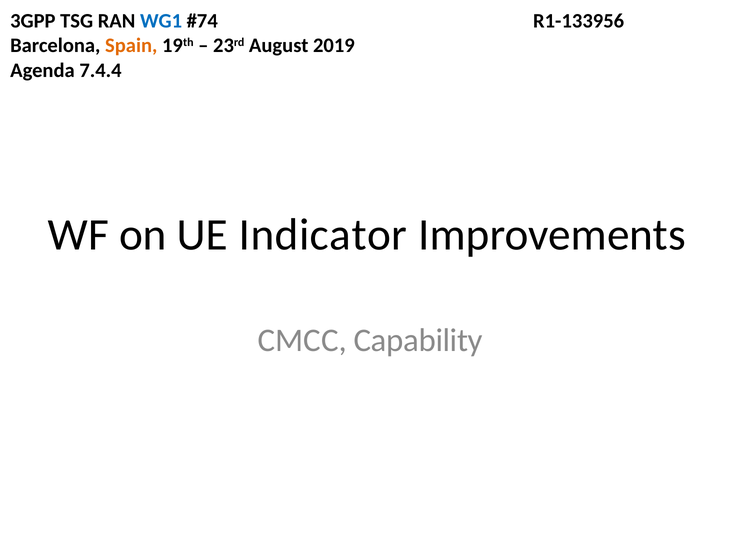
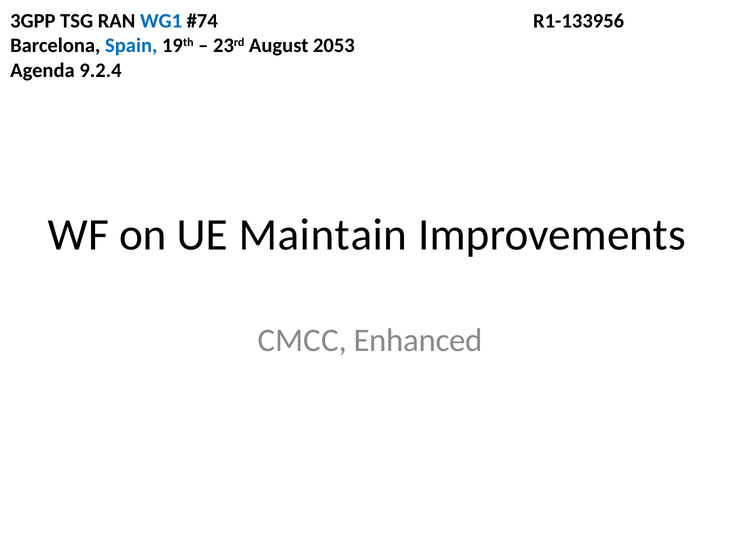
Spain colour: orange -> blue (131, 46)
2019: 2019 -> 2053 (334, 46)
7.4.4: 7.4.4 -> 9.2.4 (101, 70)
Indicator: Indicator -> Maintain (323, 235)
Capability: Capability -> Enhanced (418, 340)
